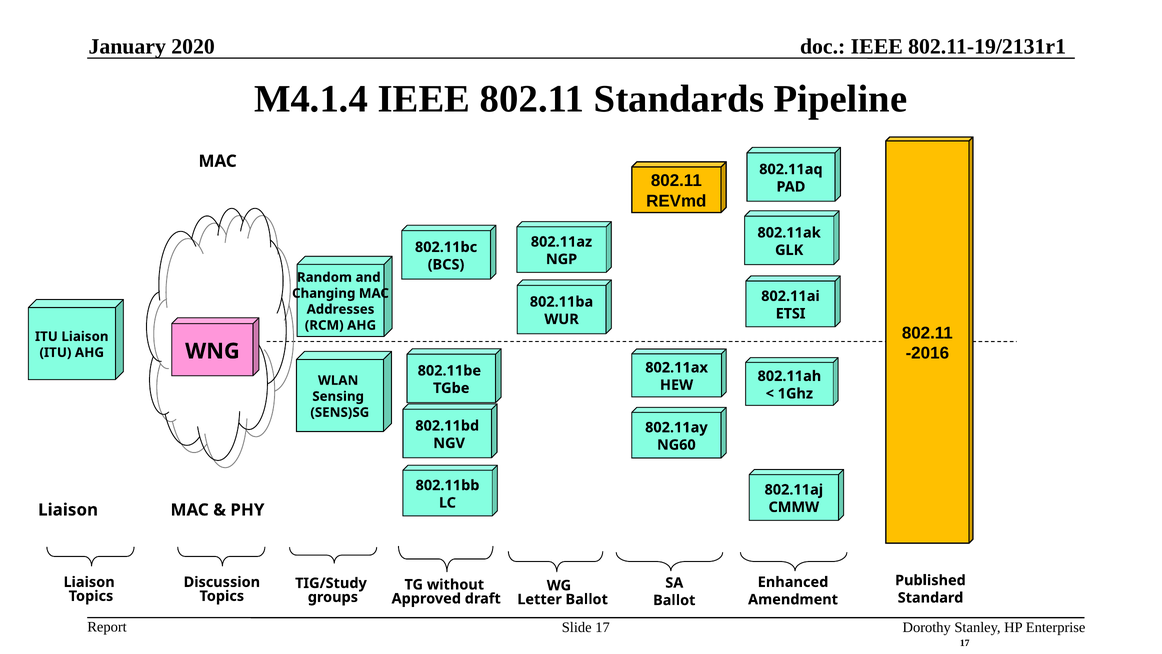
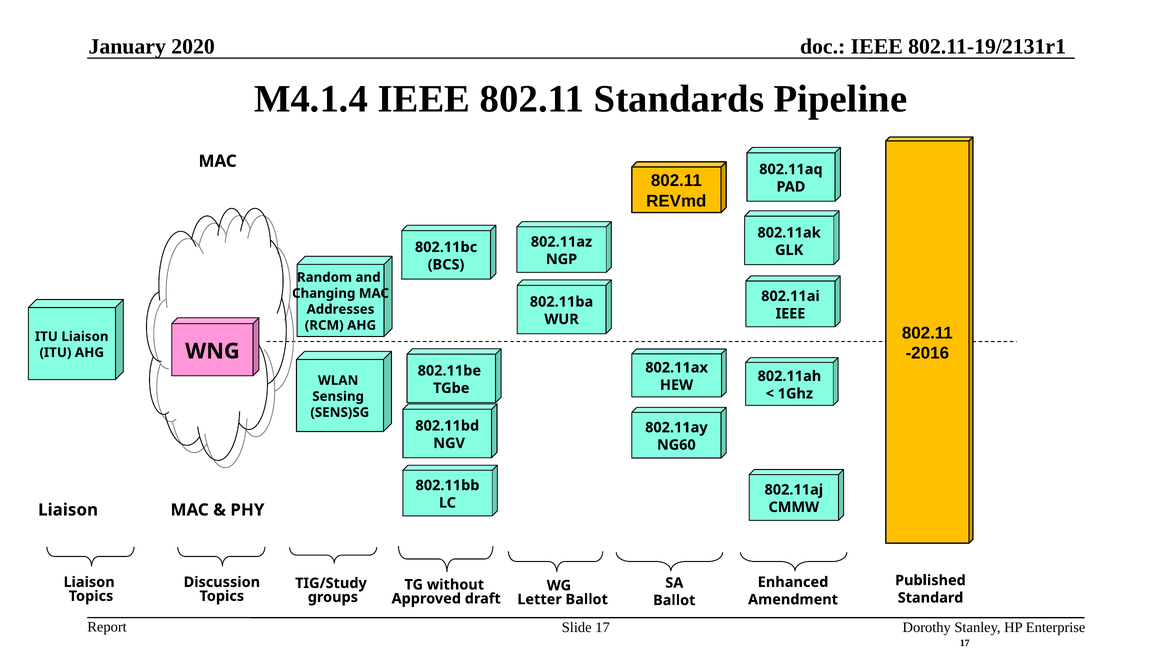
ETSI: ETSI -> IEEE (790, 313)
